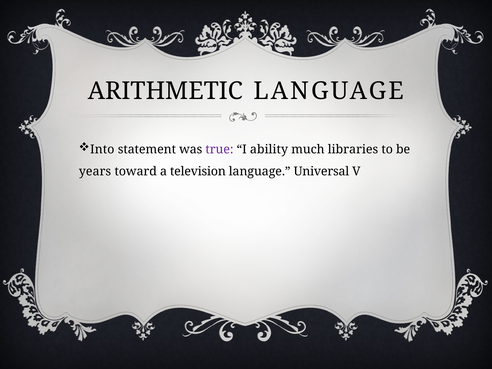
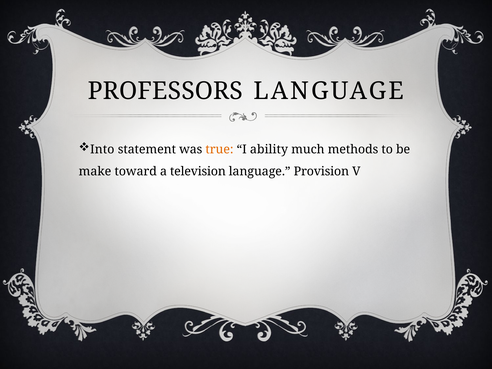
ARITHMETIC: ARITHMETIC -> PROFESSORS (165, 91)
true colour: purple -> orange (219, 149)
libraries: libraries -> methods (353, 149)
years: years -> make (95, 171)
Universal: Universal -> Provision (321, 171)
